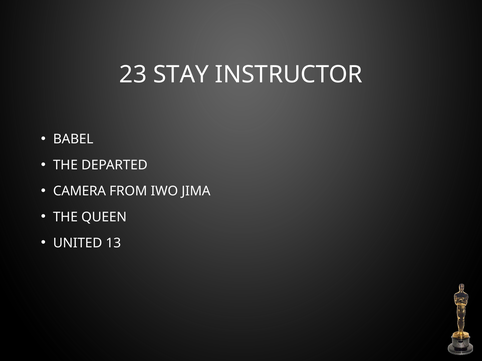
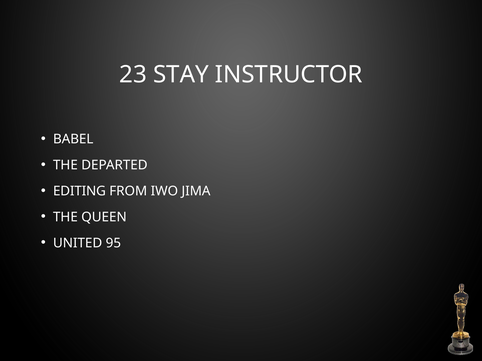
CAMERA: CAMERA -> EDITING (79, 191)
13: 13 -> 95 (113, 243)
